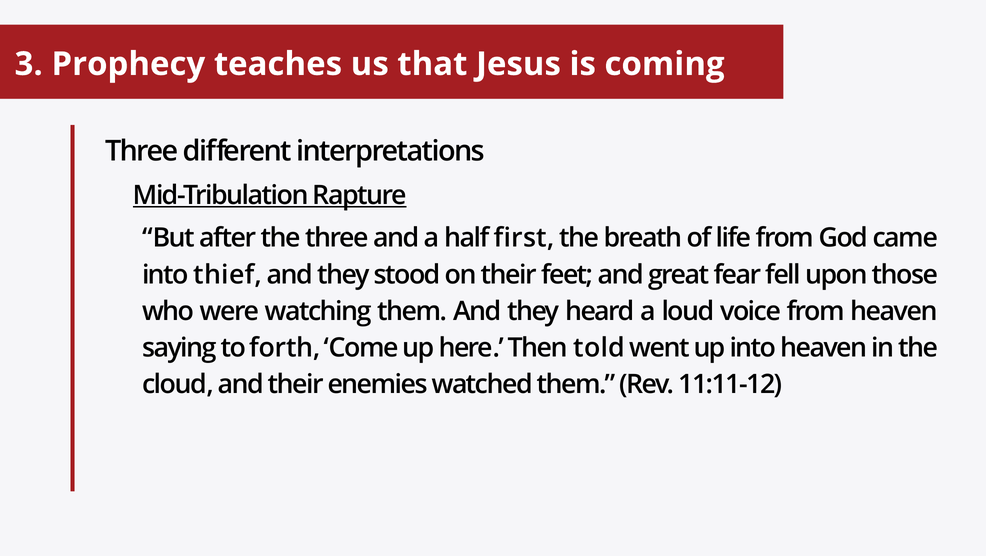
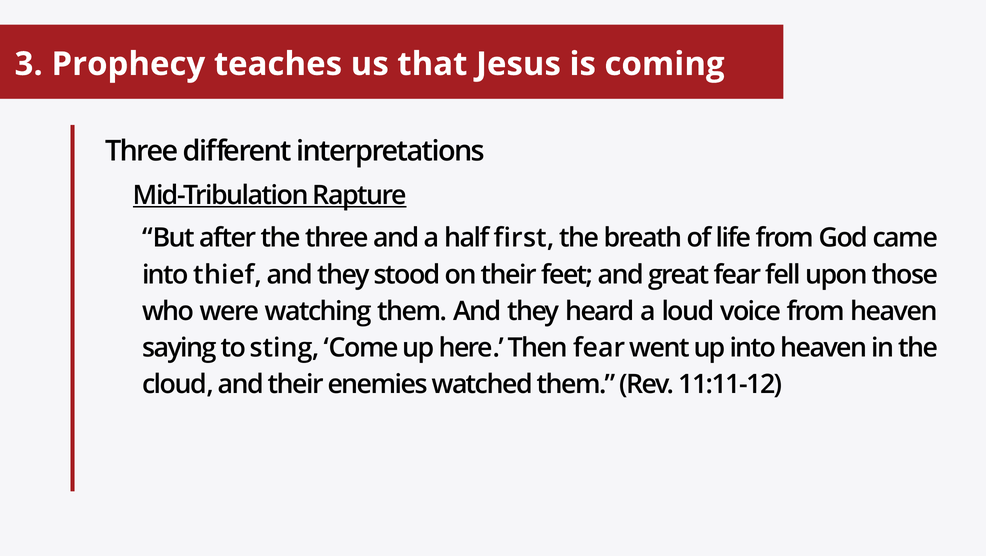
forth: forth -> sting (285, 348)
Then told: told -> fear (599, 348)
